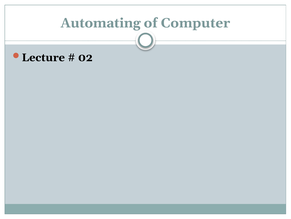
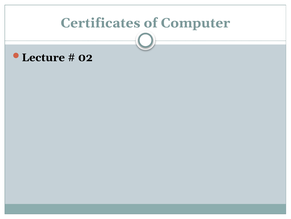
Automating: Automating -> Certificates (100, 23)
